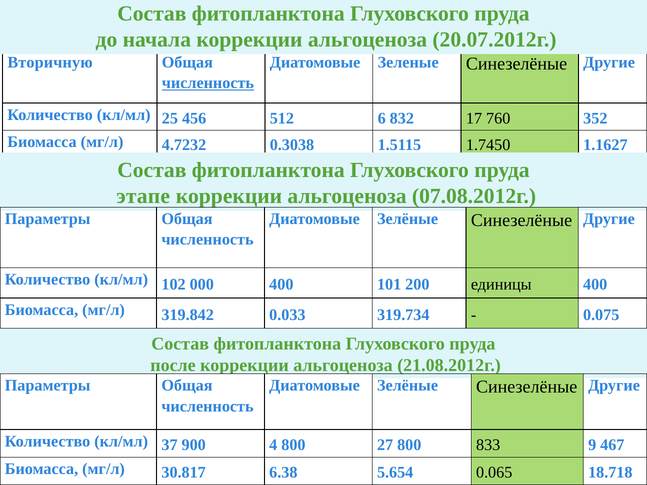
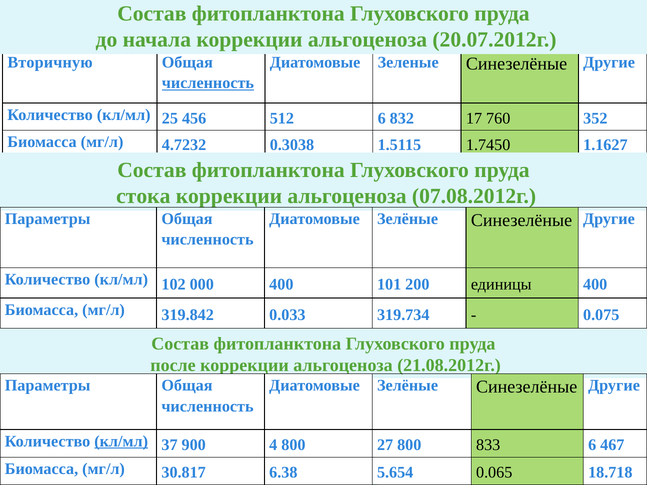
этапе: этапе -> стока (143, 196)
кл/мл underline: none -> present (121, 441)
833 9: 9 -> 6 (592, 445)
